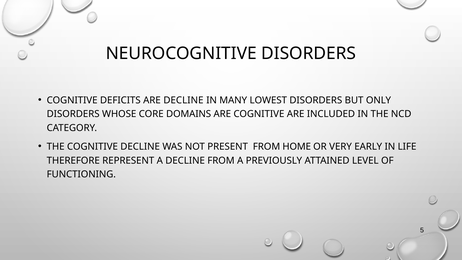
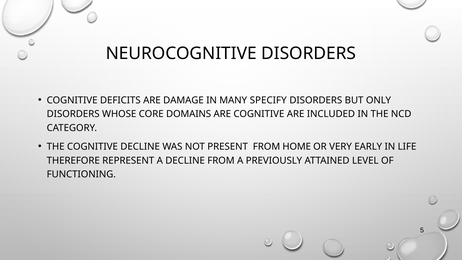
ARE DECLINE: DECLINE -> DAMAGE (183, 100)
LOWEST: LOWEST -> SPECIFY (268, 100)
